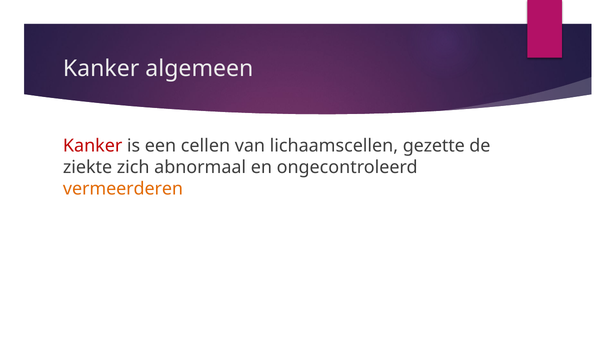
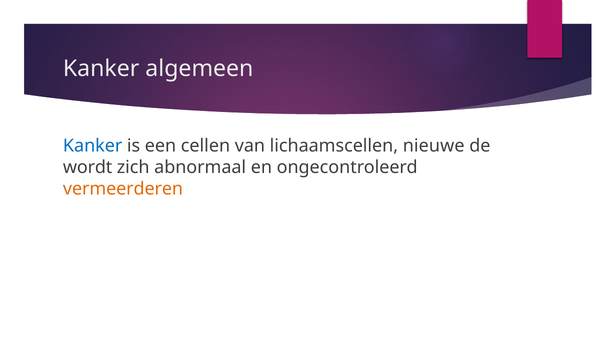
Kanker colour: red -> blue (93, 146)
gezette: gezette -> nieuwe (434, 146)
ziekte: ziekte -> wordt (88, 167)
